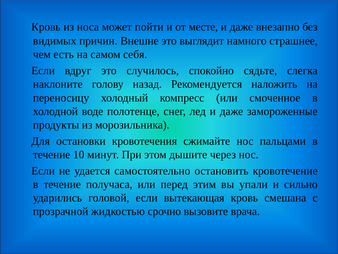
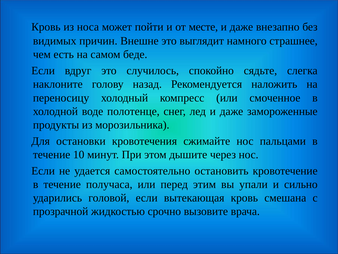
себя: себя -> беде (135, 54)
